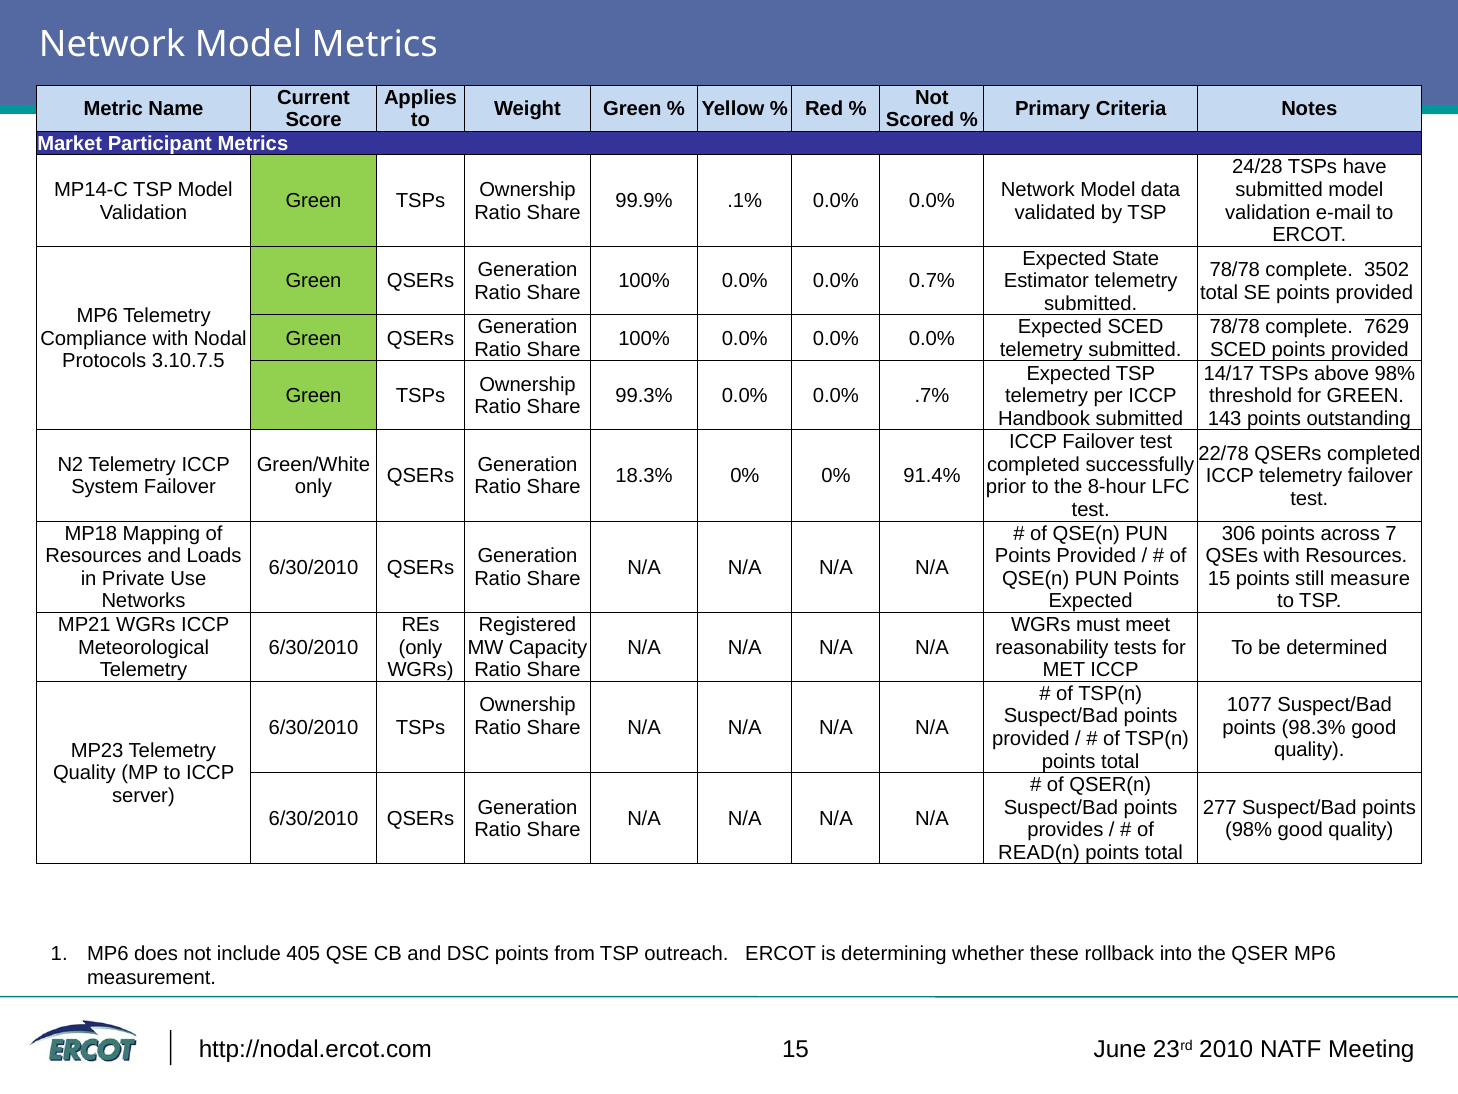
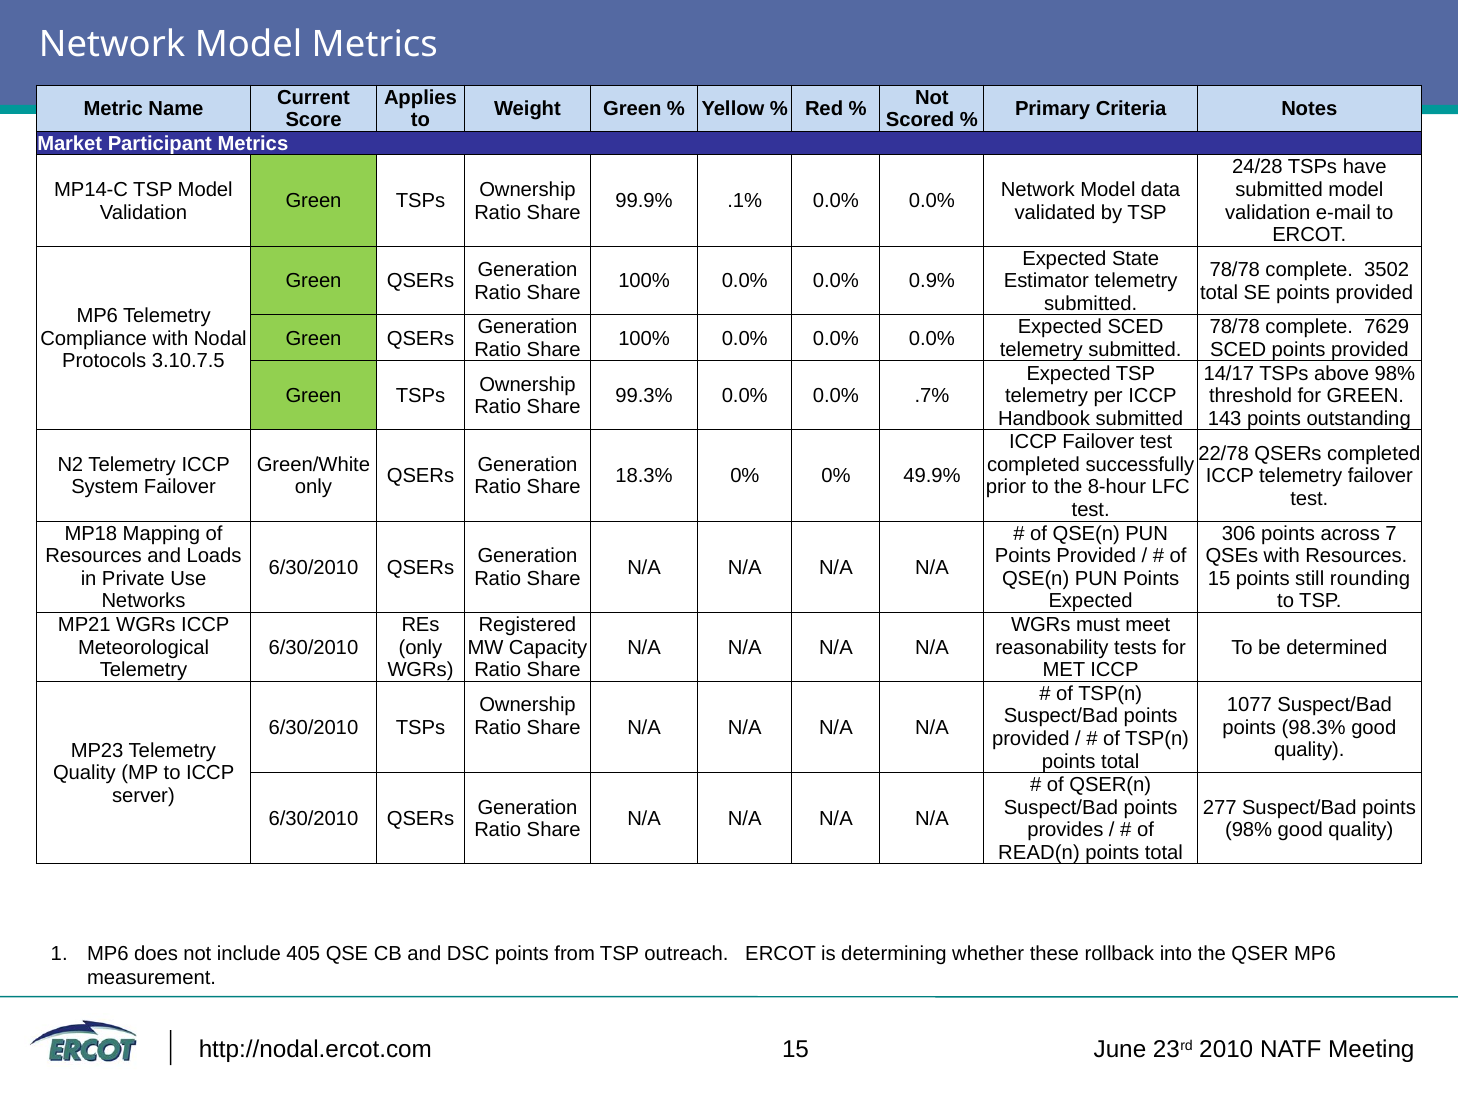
0.7%: 0.7% -> 0.9% (932, 281)
91.4%: 91.4% -> 49.9% (932, 476)
measure: measure -> rounding (1370, 578)
